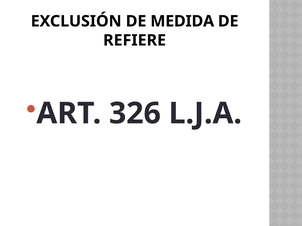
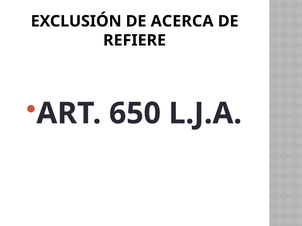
MEDIDA: MEDIDA -> ACERCA (182, 21)
326: 326 -> 650 (135, 114)
